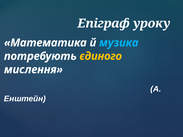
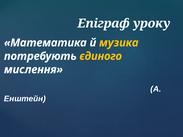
музика colour: light blue -> yellow (119, 43)
